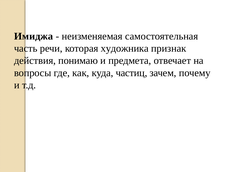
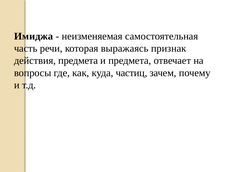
художника: художника -> выражаясь (125, 49)
действия понимаю: понимаю -> предмета (78, 61)
